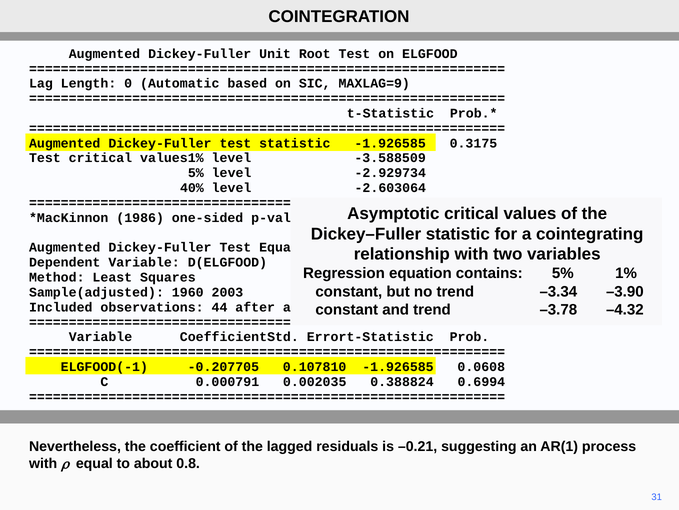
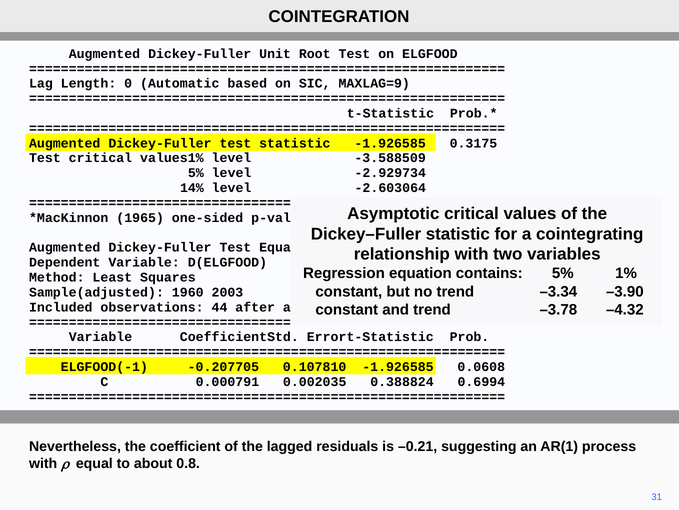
40%: 40% -> 14% (192, 188)
1986: 1986 -> 1965 (140, 217)
